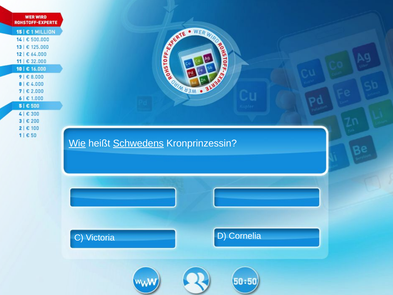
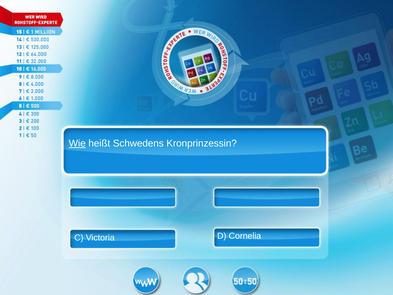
Schwedens underline: present -> none (138, 143)
